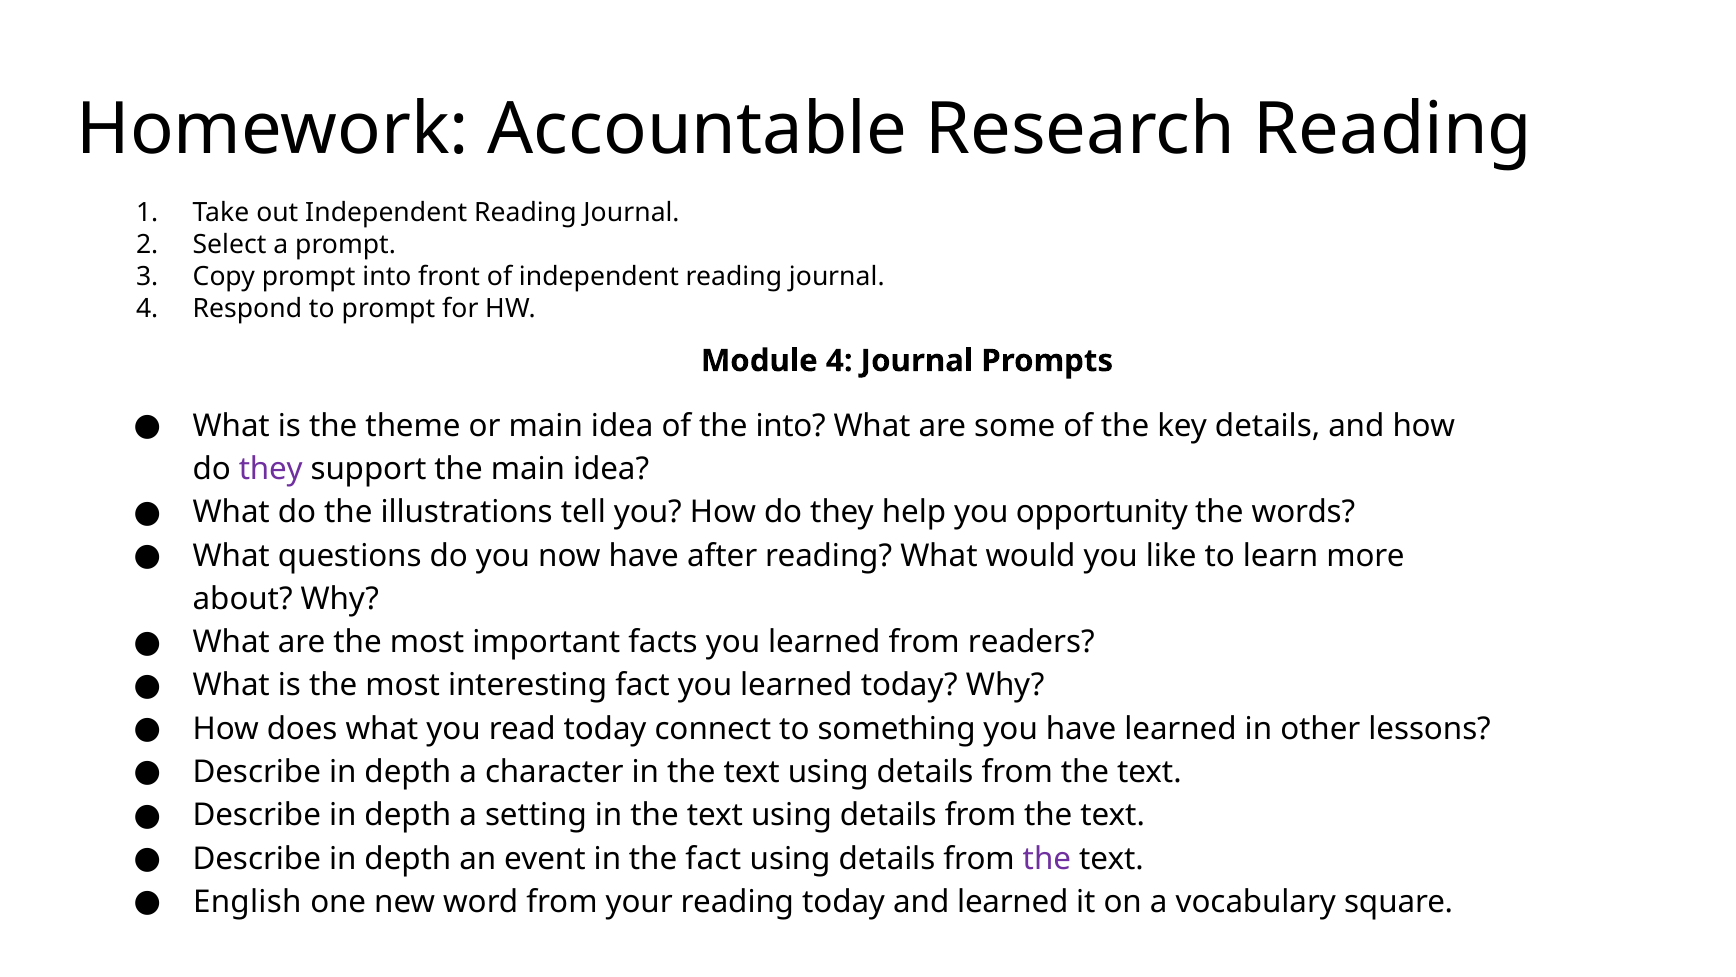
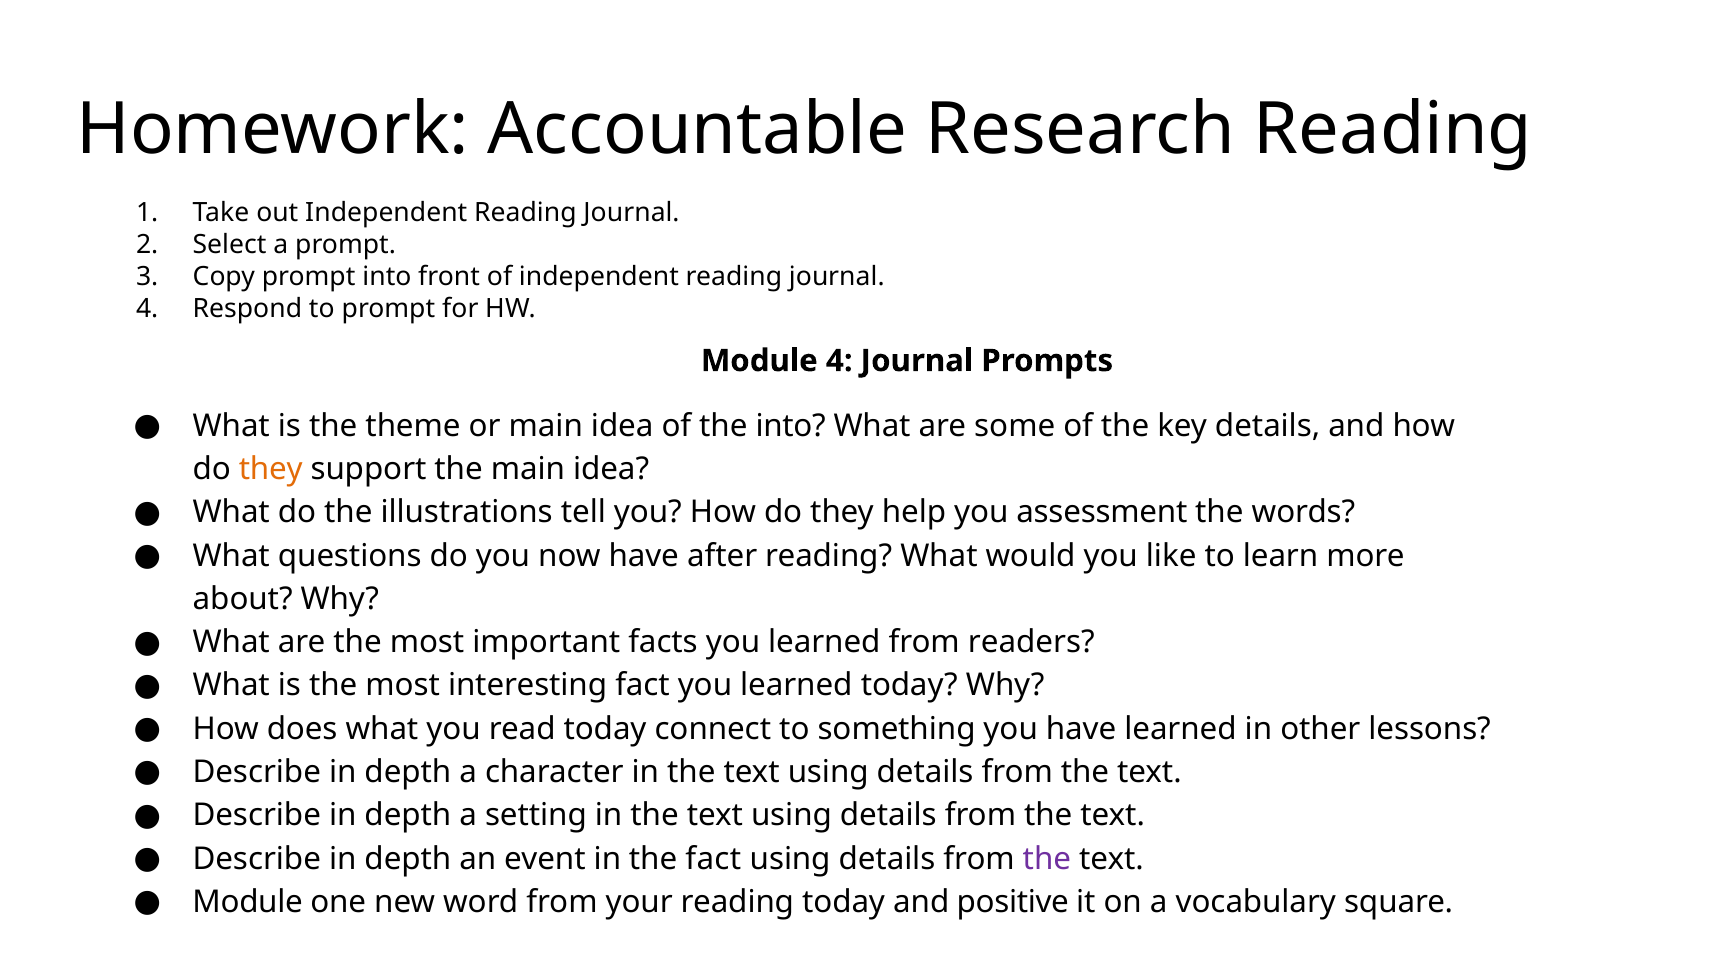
they colour: purple -> orange (271, 469)
opportunity: opportunity -> assessment (1102, 512)
English: English -> Module (248, 902)
and learned: learned -> positive (1013, 902)
